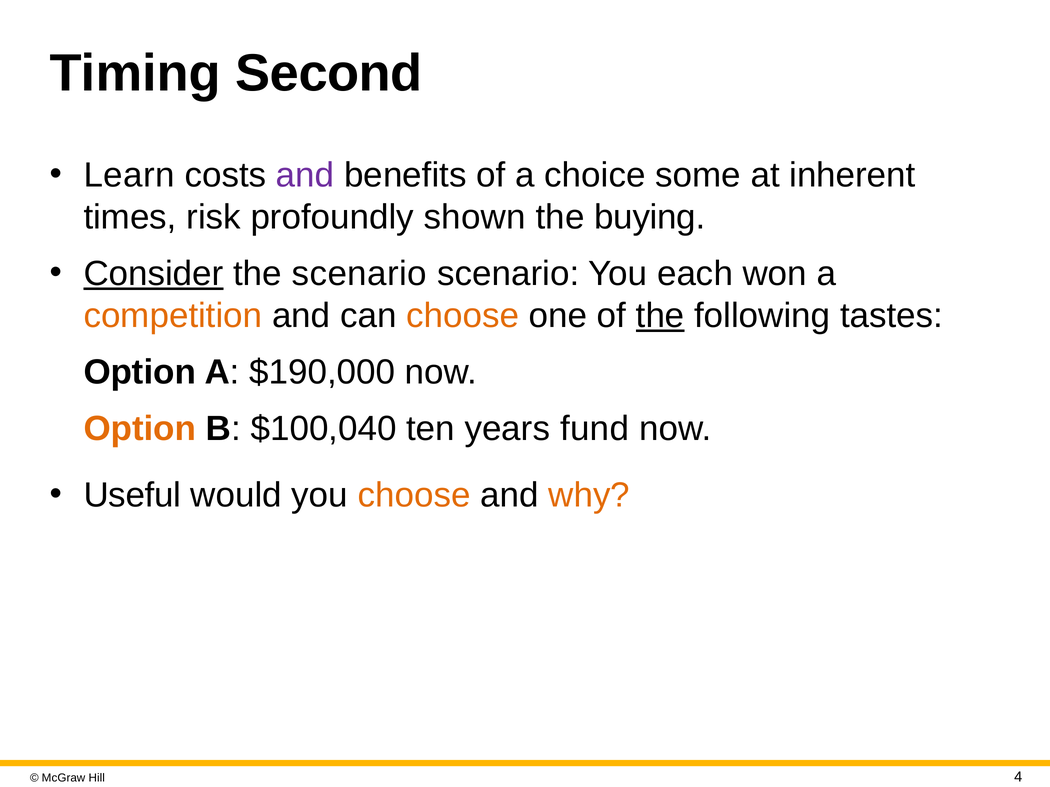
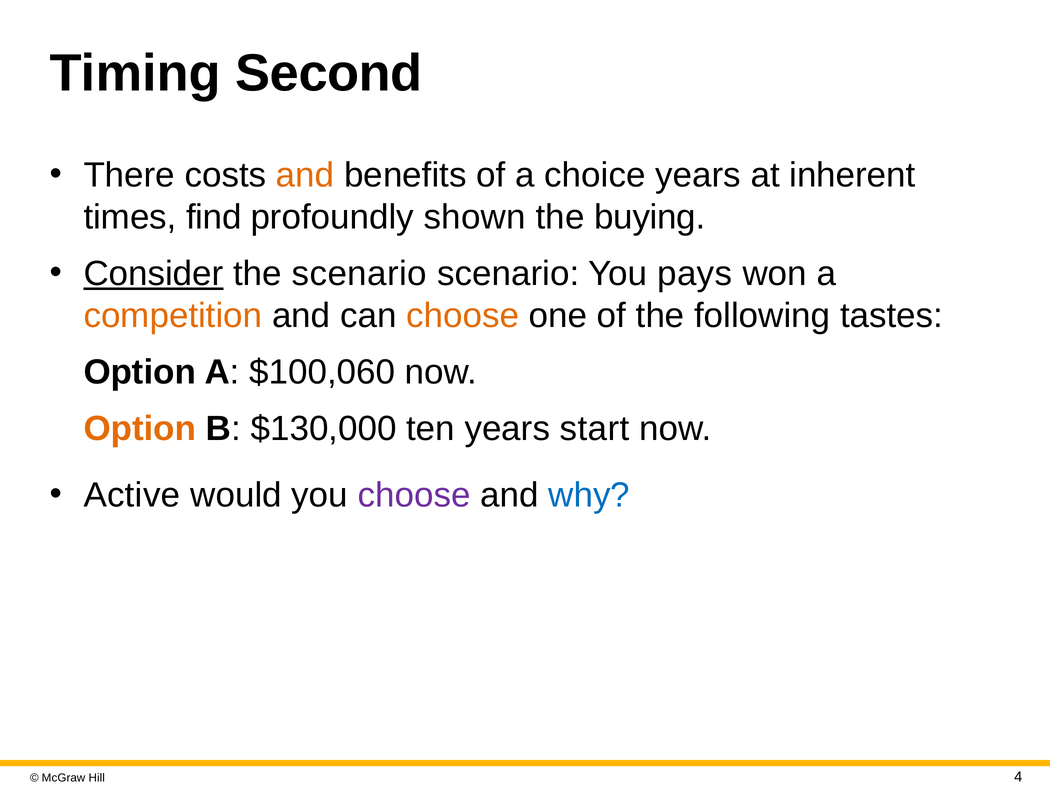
Learn: Learn -> There (129, 175)
and colour: purple -> orange (305, 175)
choice some: some -> years (698, 175)
risk: risk -> find (214, 217)
each: each -> pays (695, 274)
the underline: present -> none (660, 316)
$190,000: $190,000 -> $100,060 (322, 372)
$100,040: $100,040 -> $130,000 (324, 429)
fund: fund -> start (595, 429)
Useful: Useful -> Active (132, 496)
choose colour: orange -> purple (414, 496)
why colour: orange -> blue (589, 496)
